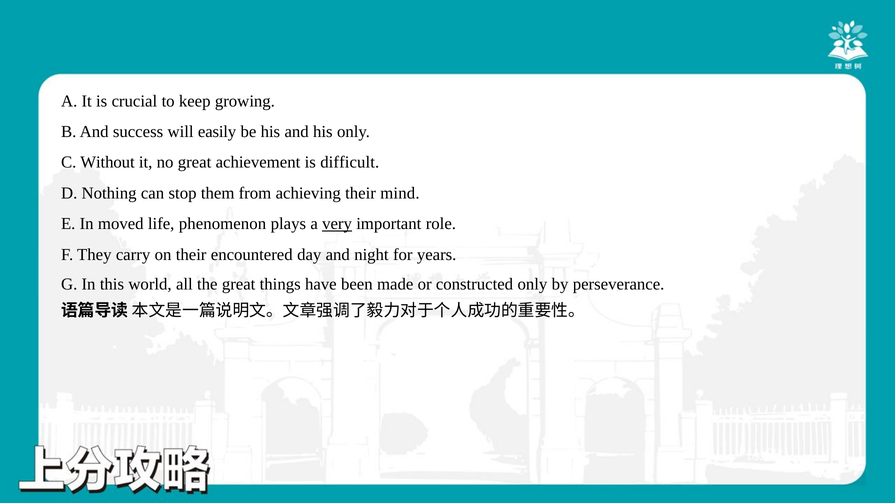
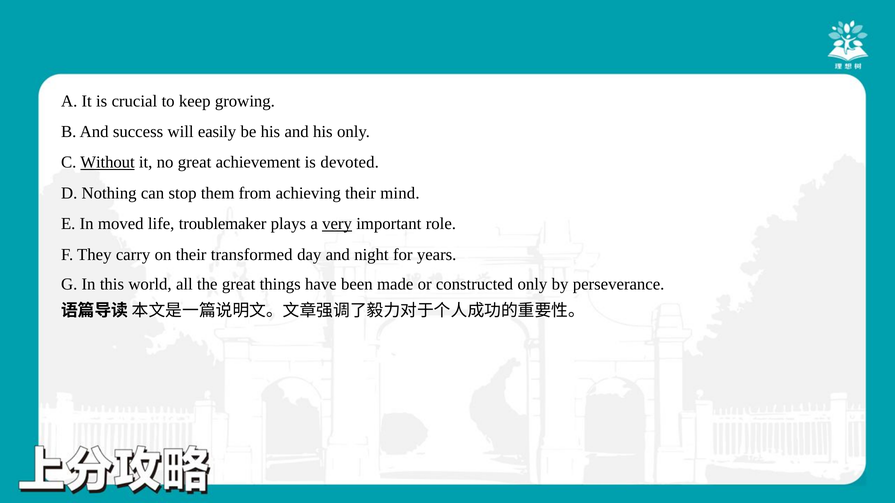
Without underline: none -> present (107, 163)
difficult: difficult -> devoted (350, 163)
phenomenon: phenomenon -> troublemaker (223, 224)
encountered: encountered -> transformed (252, 255)
